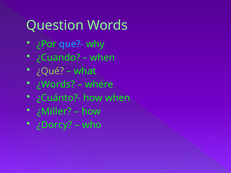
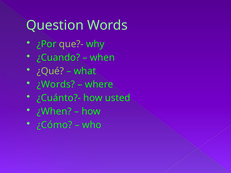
que?- colour: light blue -> light green (71, 44)
how when: when -> usted (118, 98)
¿Miller: ¿Miller -> ¿When (54, 112)
¿Dorcy: ¿Dorcy -> ¿Cómo (54, 125)
